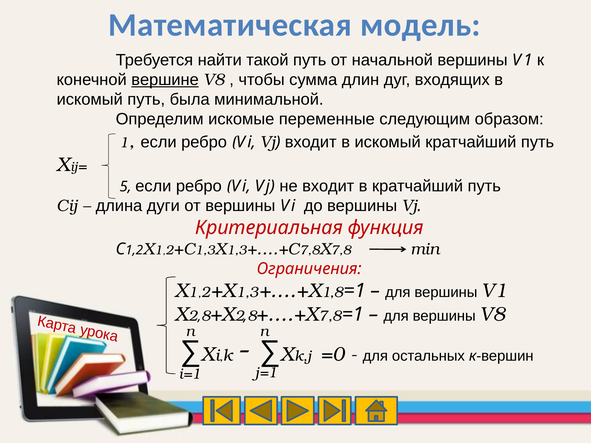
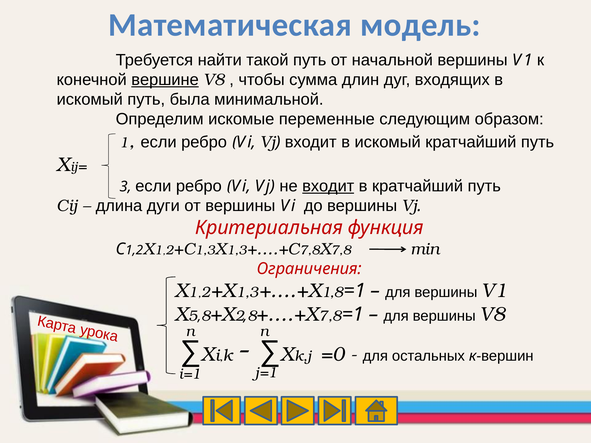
5: 5 -> 3 (125, 187)
входит underline: none -> present (328, 186)
2: 2 -> 5 (193, 316)
